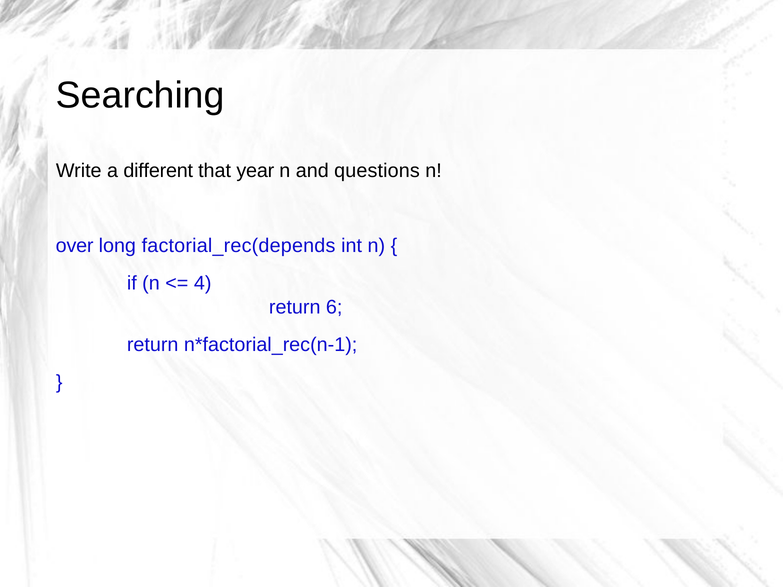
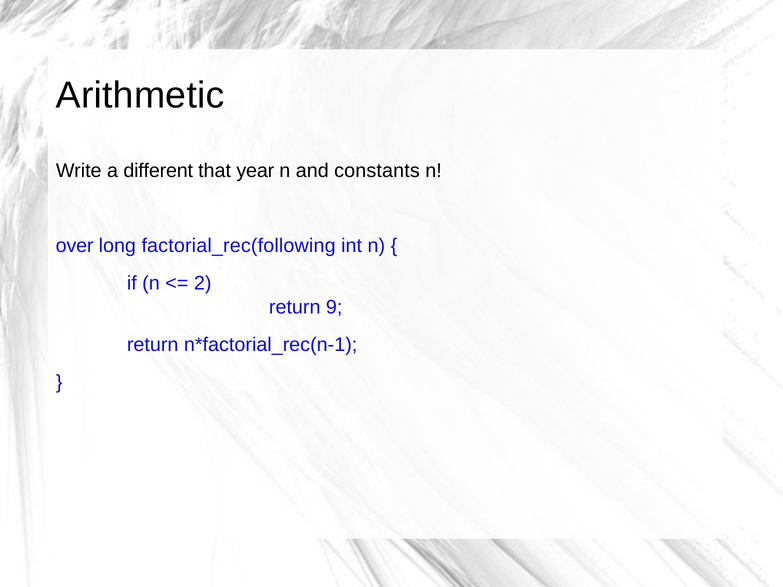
Searching: Searching -> Arithmetic (140, 95)
questions: questions -> constants (377, 171)
factorial_rec(depends: factorial_rec(depends -> factorial_rec(following (239, 246)
4: 4 -> 2 (203, 283)
6: 6 -> 9 (334, 307)
